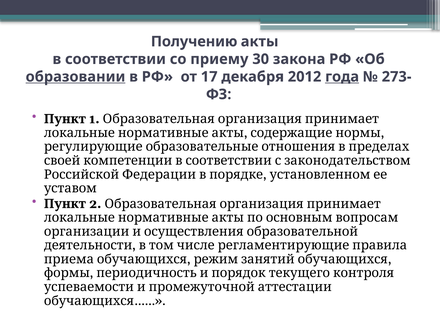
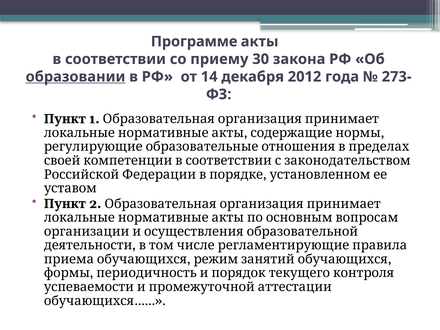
Получению: Получению -> Программе (194, 42)
17: 17 -> 14 (209, 77)
года underline: present -> none (342, 77)
